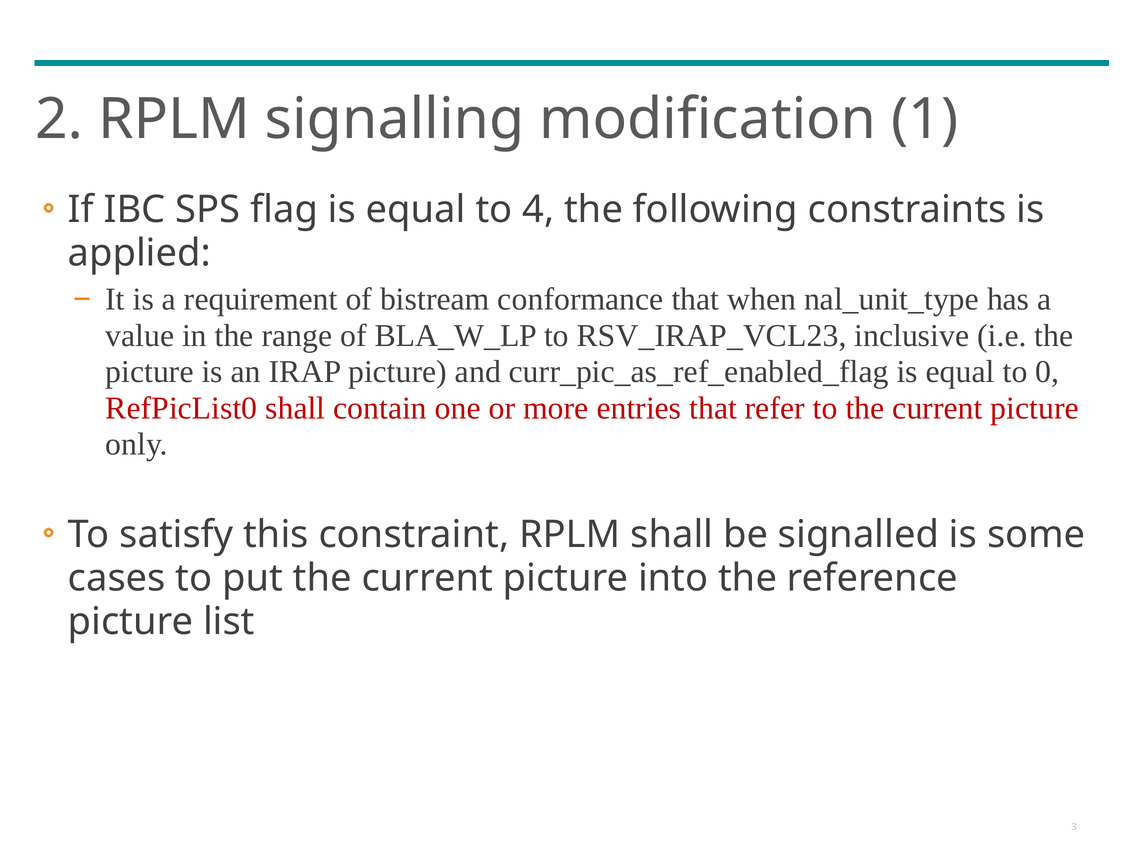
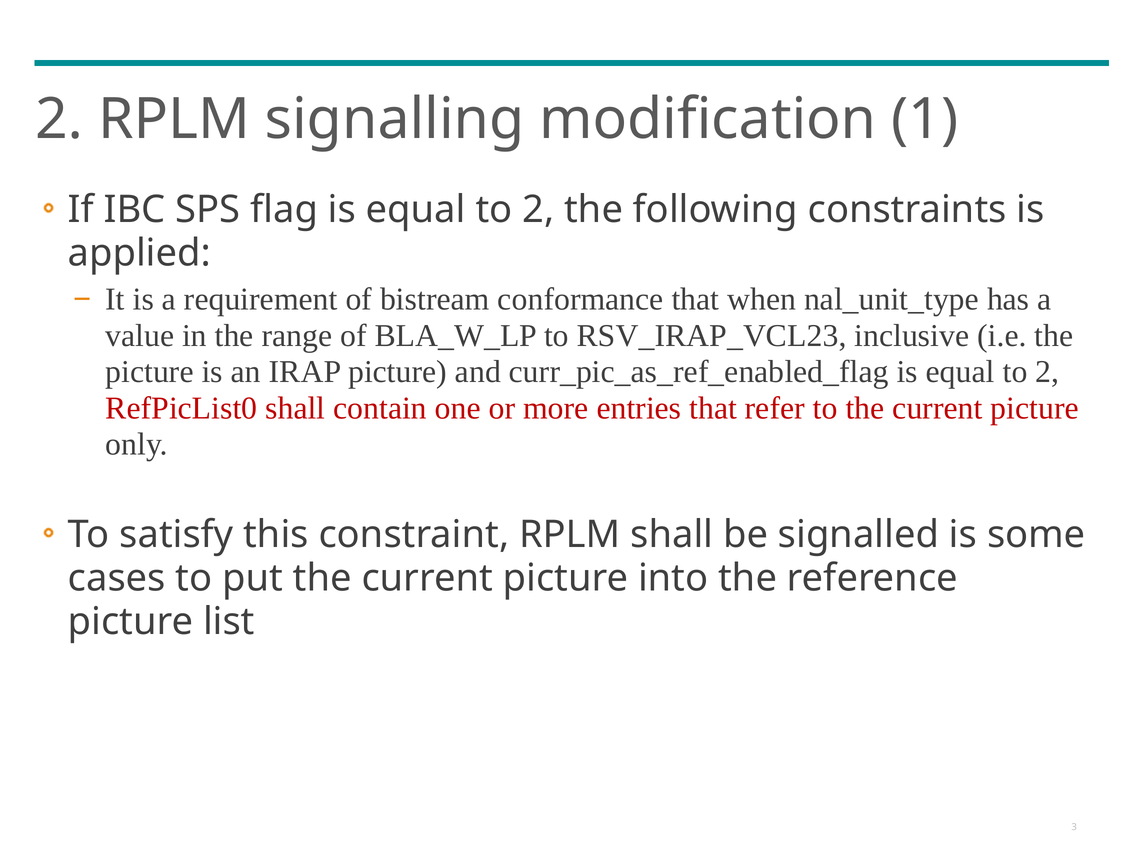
4: 4 -> 2 (538, 210)
0: 0 -> 2 (1047, 372)
